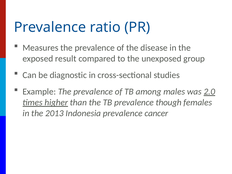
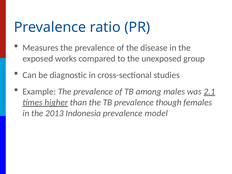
result: result -> works (66, 59)
2.0: 2.0 -> 2.1 (209, 92)
cancer: cancer -> model (156, 113)
